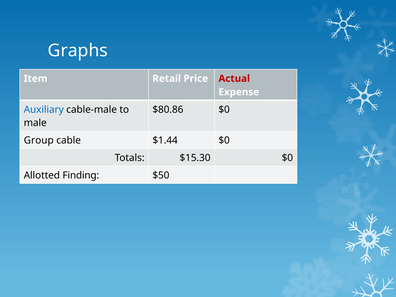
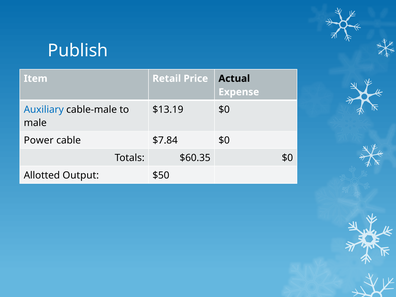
Graphs: Graphs -> Publish (78, 51)
Actual colour: red -> black (234, 79)
$80.86: $80.86 -> $13.19 (168, 109)
Group: Group -> Power (39, 140)
$1.44: $1.44 -> $7.84 (165, 140)
$15.30: $15.30 -> $60.35 (195, 158)
Finding: Finding -> Output (81, 175)
